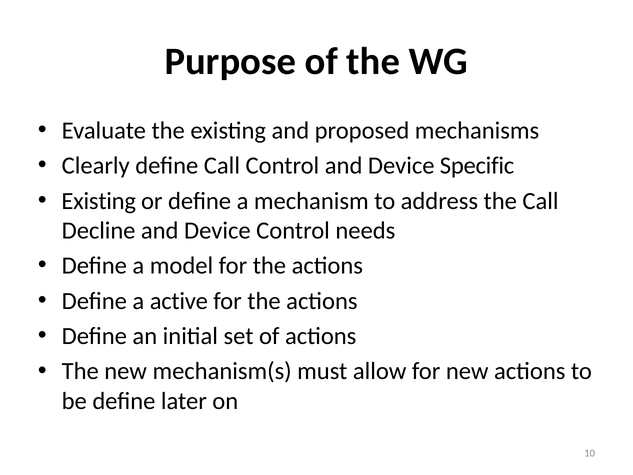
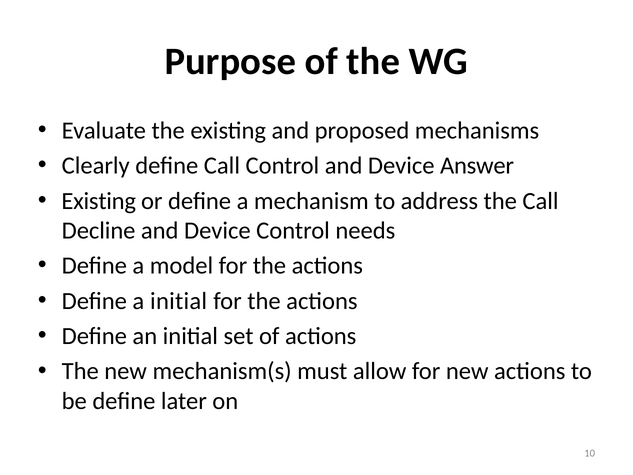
Specific: Specific -> Answer (477, 166)
a active: active -> initial (179, 301)
